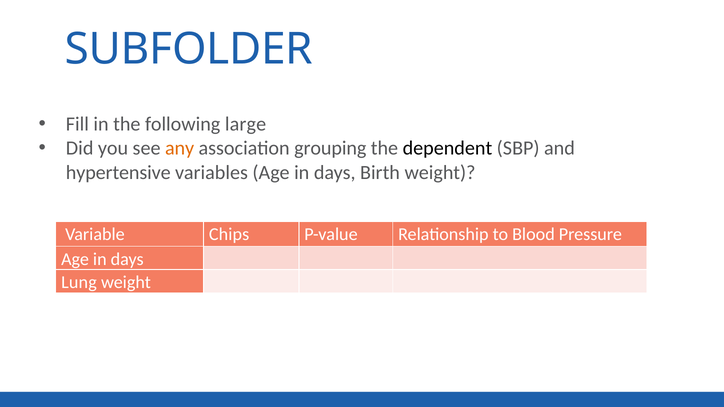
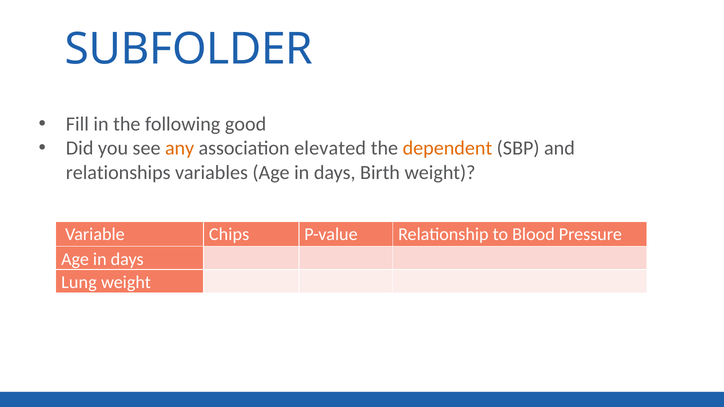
large: large -> good (246, 124)
grouping: grouping -> elevated (330, 148)
dependent colour: black -> orange (447, 148)
hypertensive: hypertensive -> relationships (118, 173)
